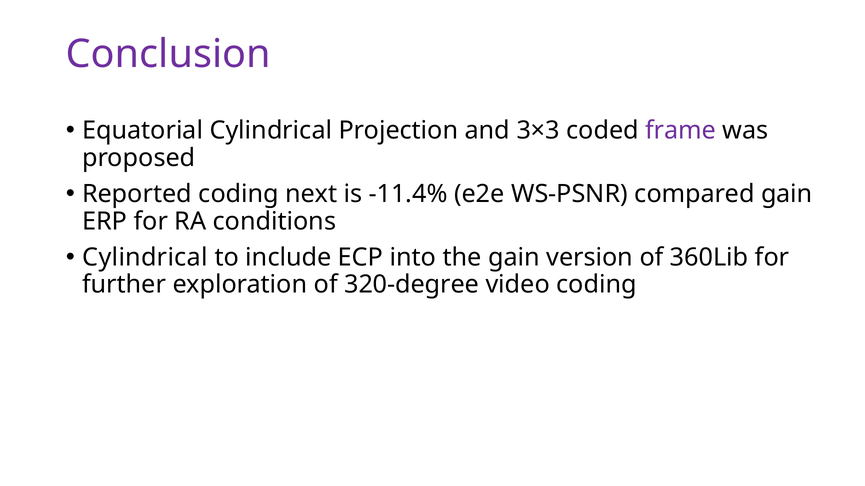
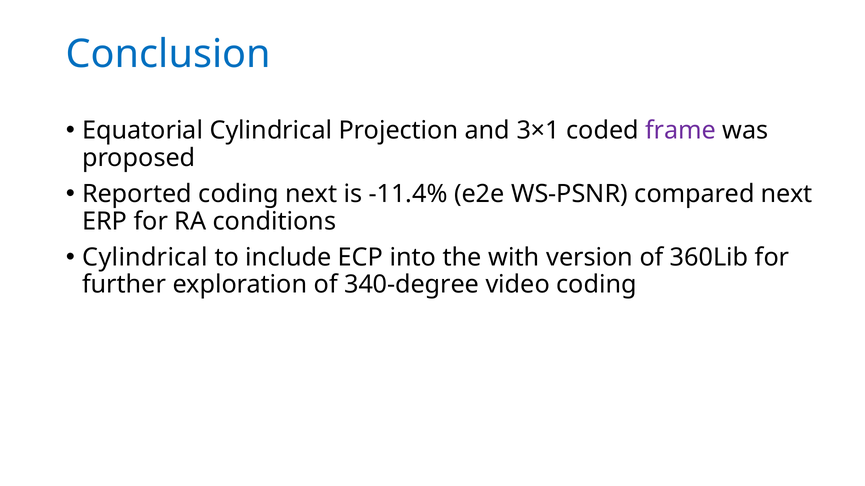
Conclusion colour: purple -> blue (168, 54)
3×3: 3×3 -> 3×1 (538, 131)
compared gain: gain -> next (787, 194)
the gain: gain -> with (514, 258)
320-degree: 320-degree -> 340-degree (412, 285)
